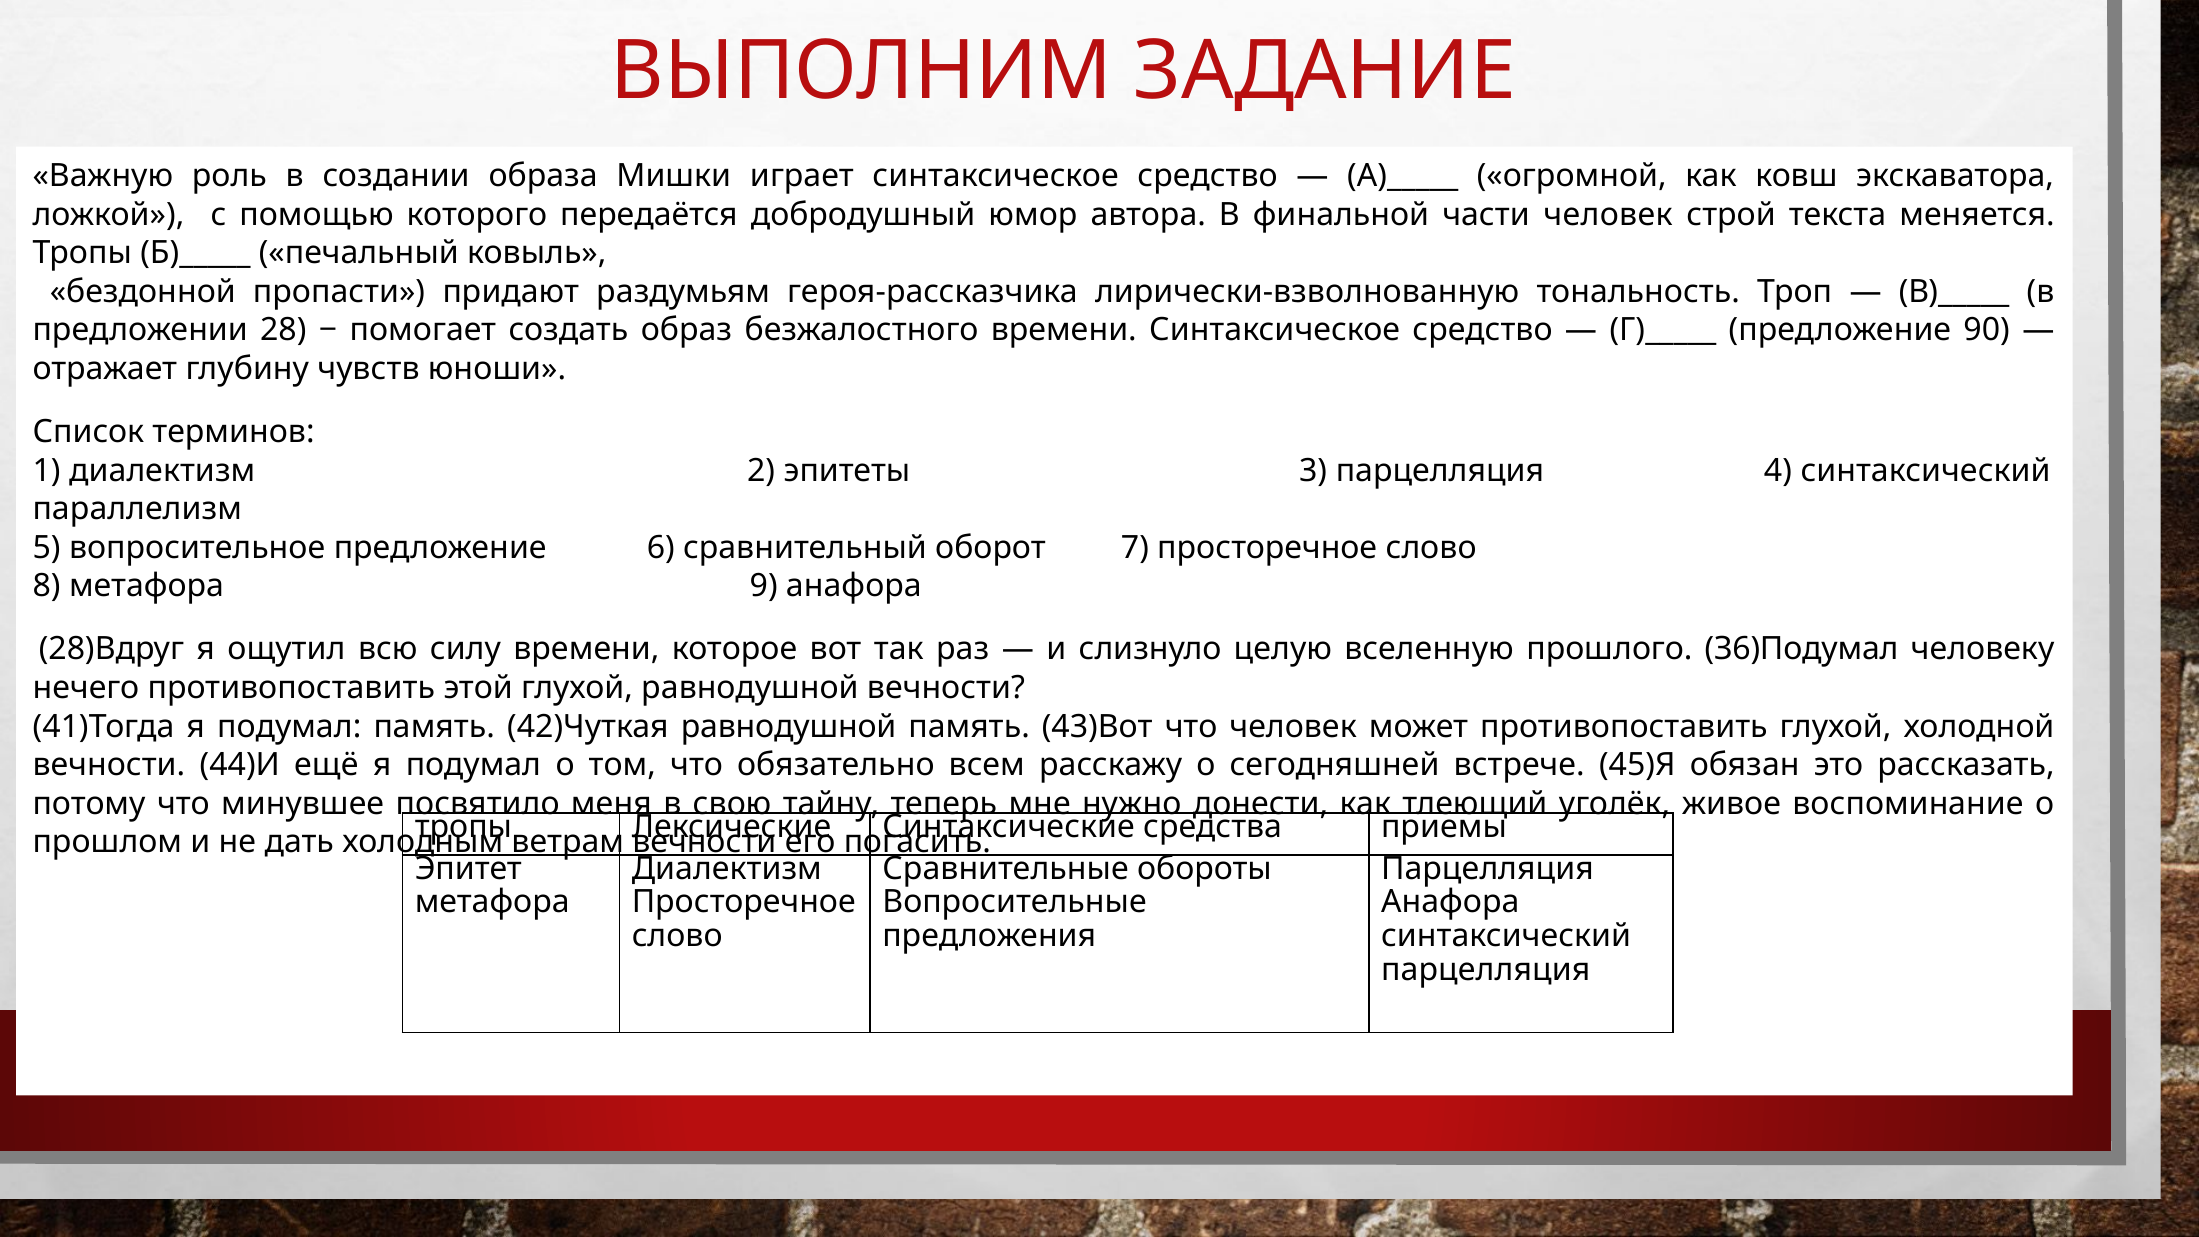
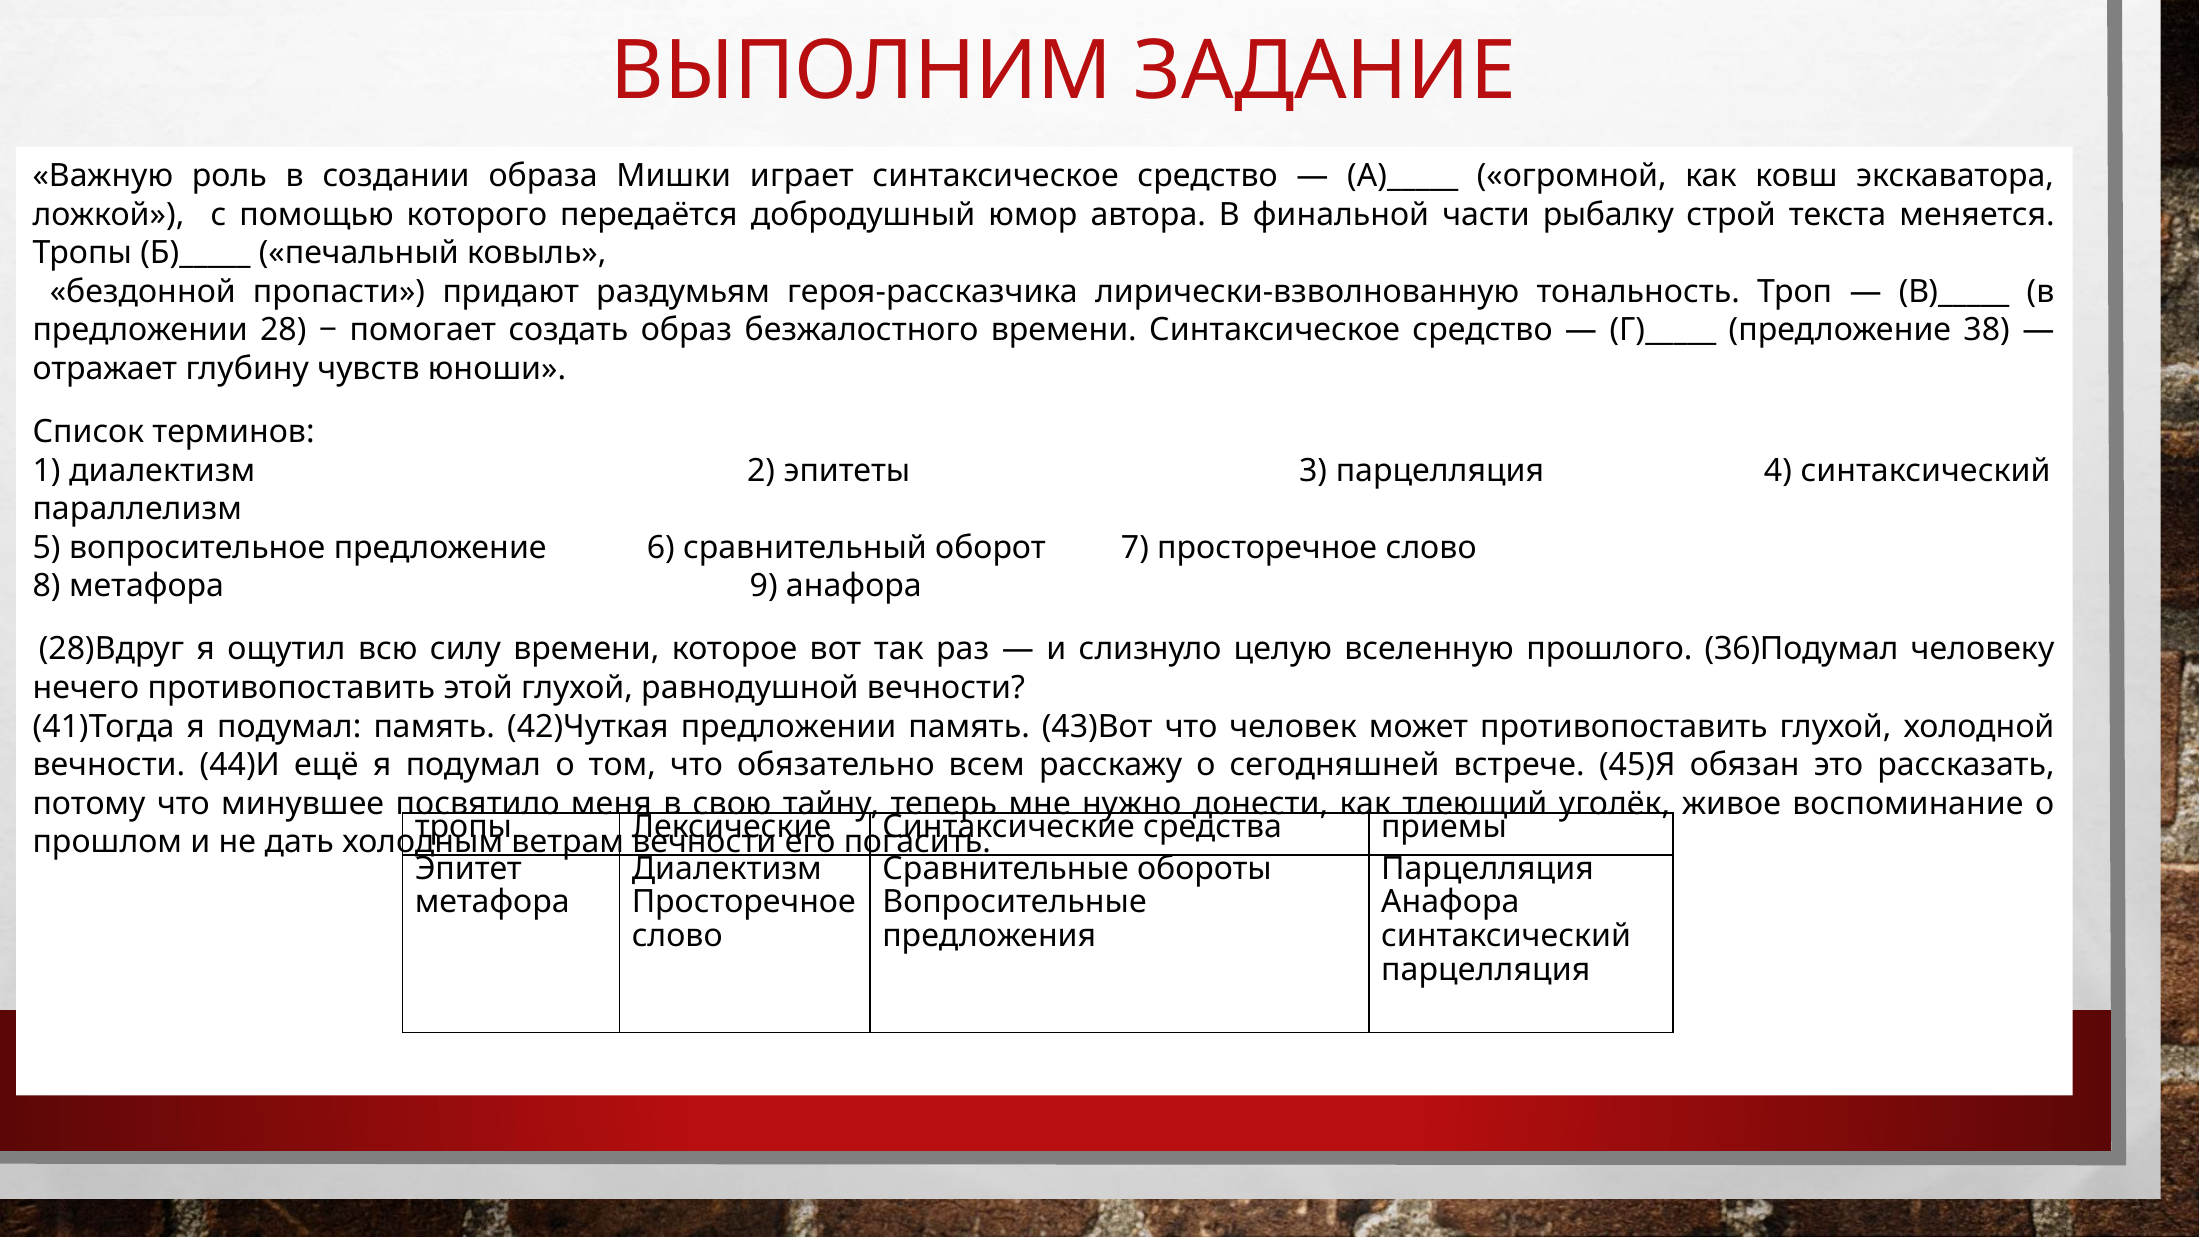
части человек: человек -> рыбалку (1608, 215)
90: 90 -> 38 (1987, 330)
42)Чуткая равнодушной: равнодушной -> предложении (789, 726)
